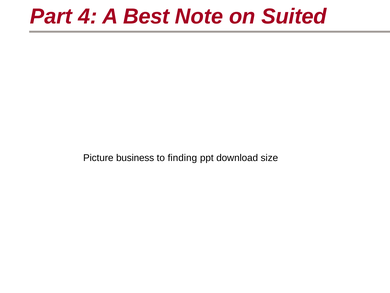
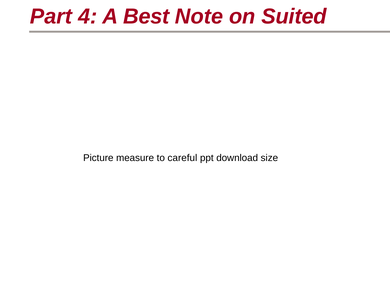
business: business -> measure (135, 158)
finding: finding -> careful (182, 158)
